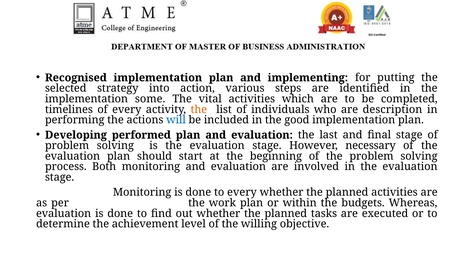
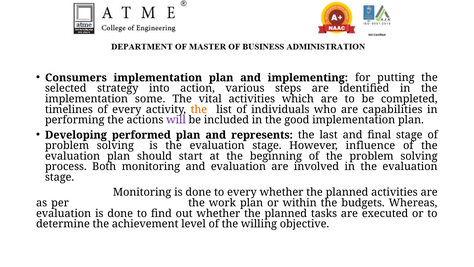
Recognised: Recognised -> Consumers (76, 78)
description: description -> capabilities (393, 109)
will colour: blue -> purple (176, 120)
plan and evaluation: evaluation -> represents (262, 135)
necessary: necessary -> influence (370, 145)
